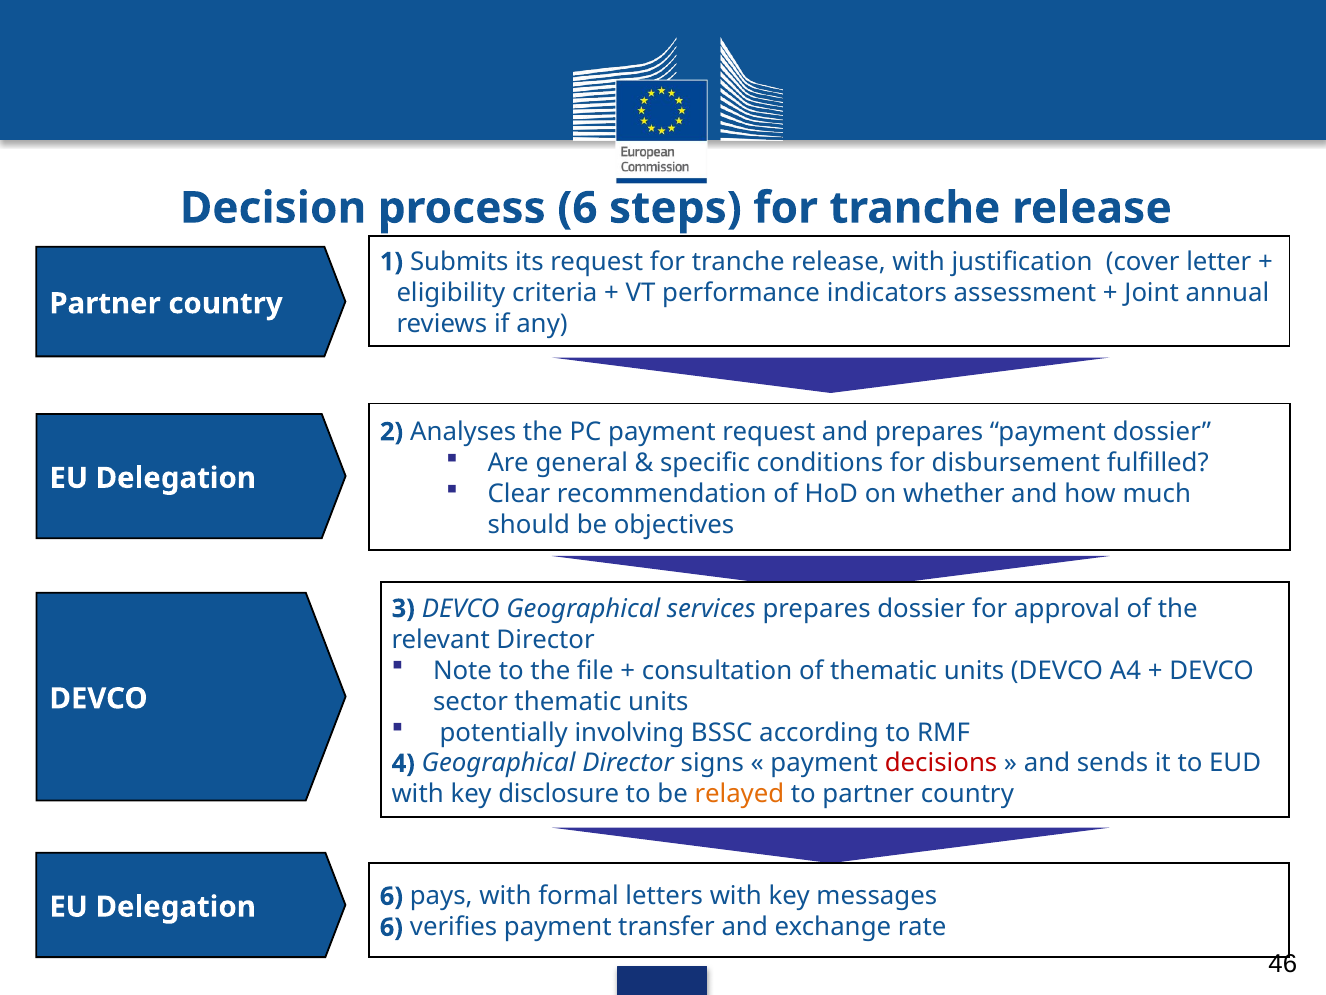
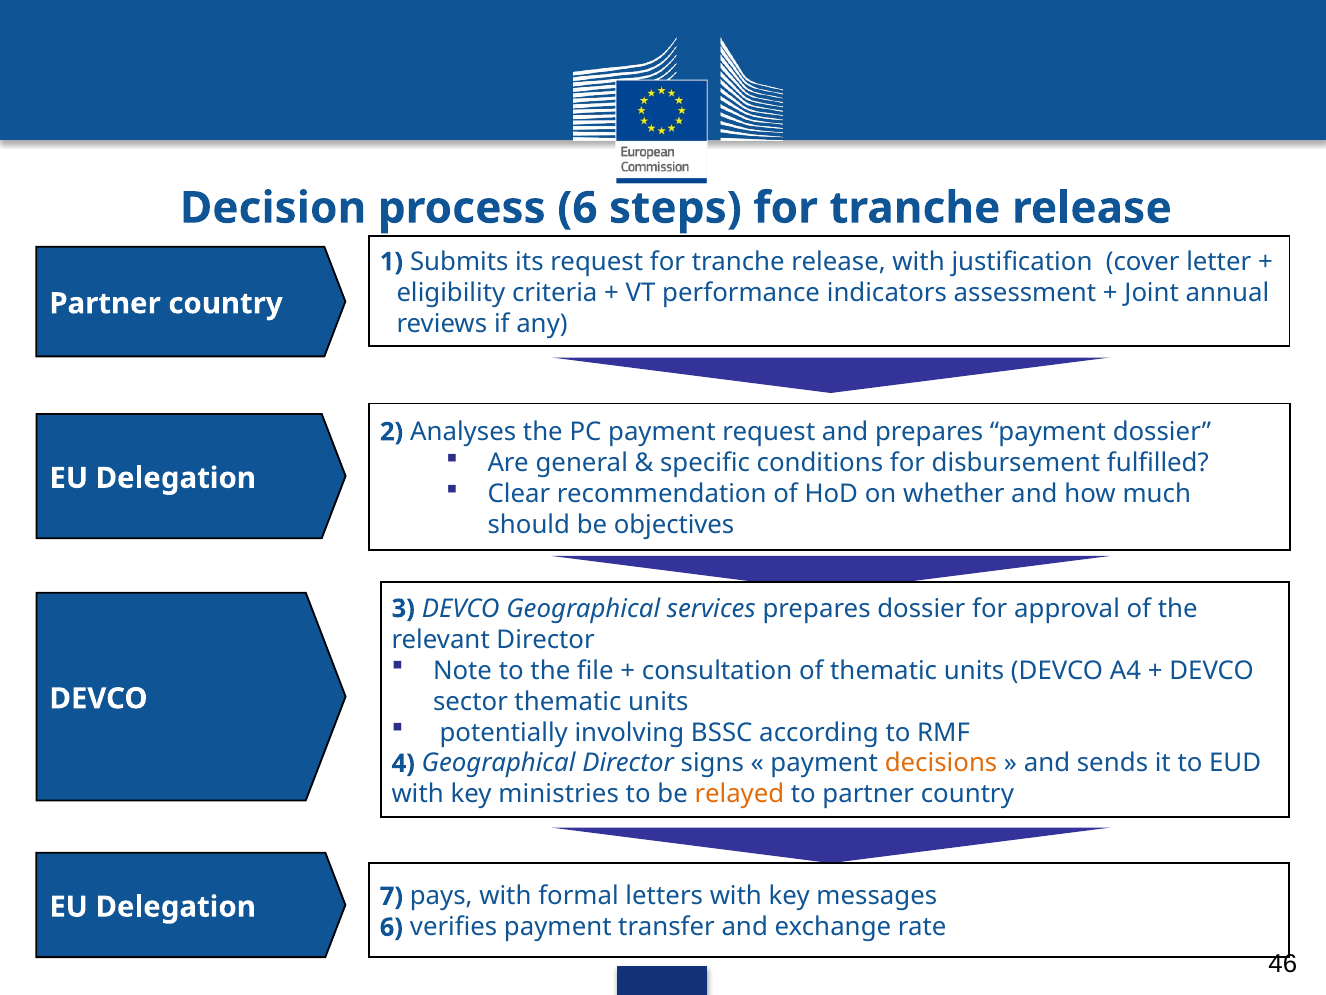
decisions colour: red -> orange (941, 763)
disclosure: disclosure -> ministries (559, 794)
Delegation 6: 6 -> 7 (391, 896)
